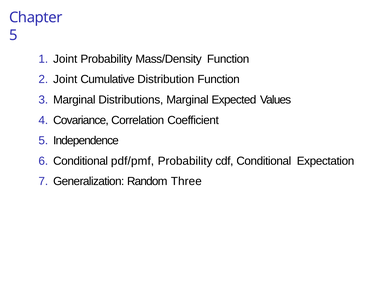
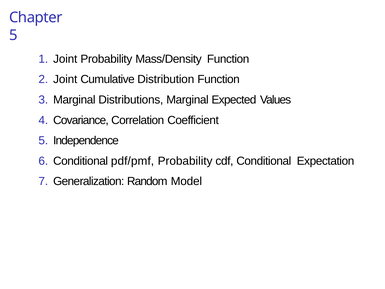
Three: Three -> Model (186, 181)
